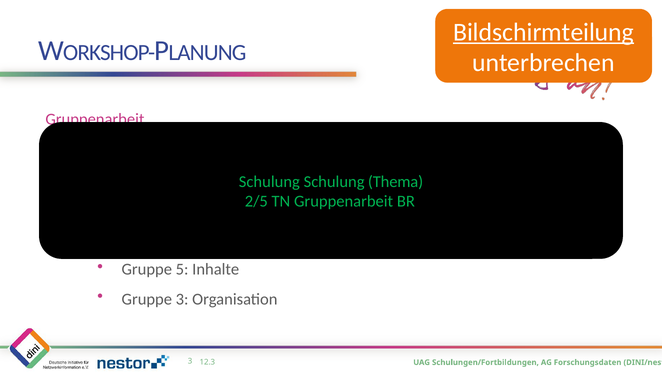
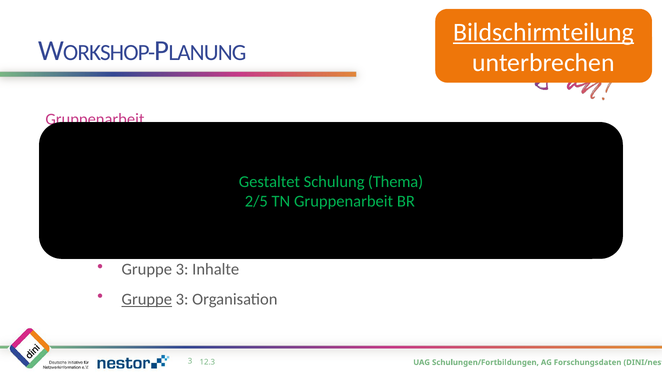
Schulung: Schulung -> Gestaltet (269, 182)
5: 5 -> 3 (182, 270)
Gruppe underline: none -> present (147, 300)
